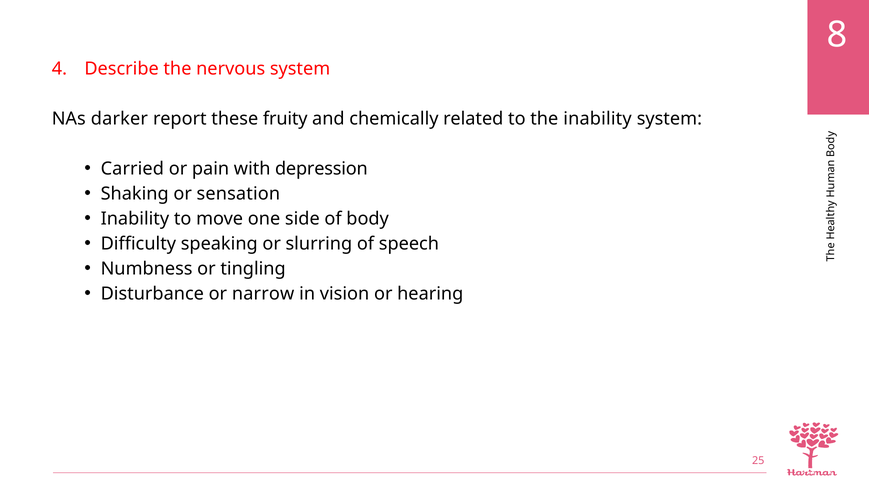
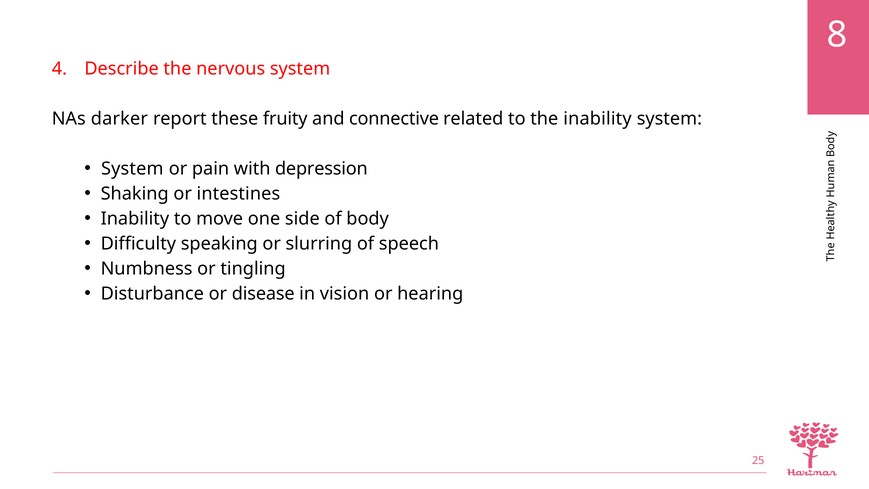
chemically: chemically -> connective (394, 119)
Carried: Carried -> System (132, 169)
sensation: sensation -> intestines (238, 193)
narrow: narrow -> disease (263, 293)
